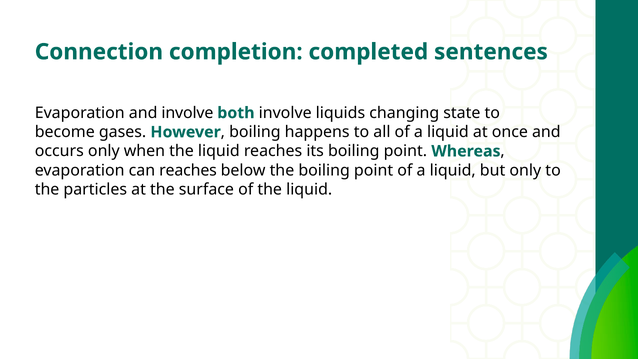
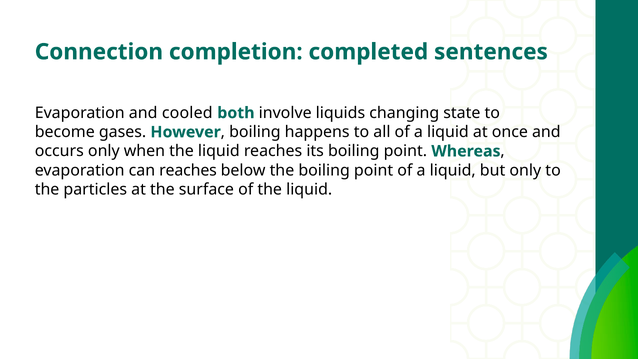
and involve: involve -> cooled (187, 113)
